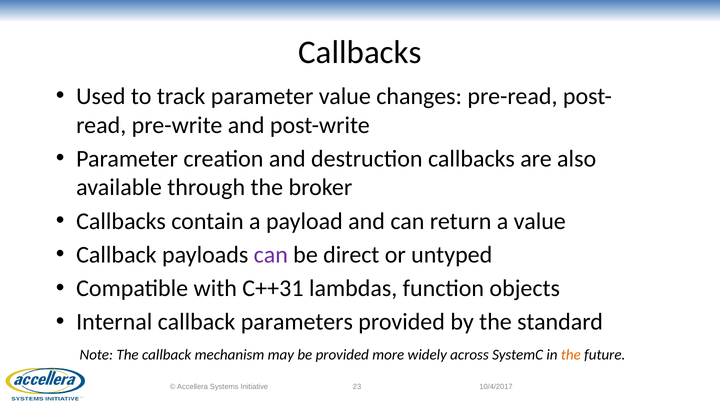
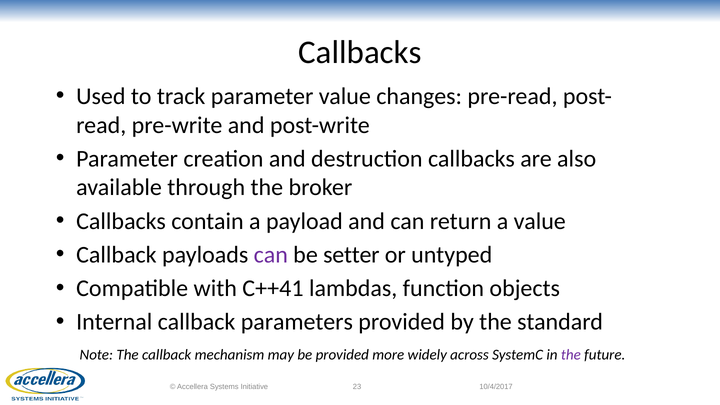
direct: direct -> setter (351, 255)
C++31: C++31 -> C++41 (273, 288)
the colour: orange -> purple (571, 355)
